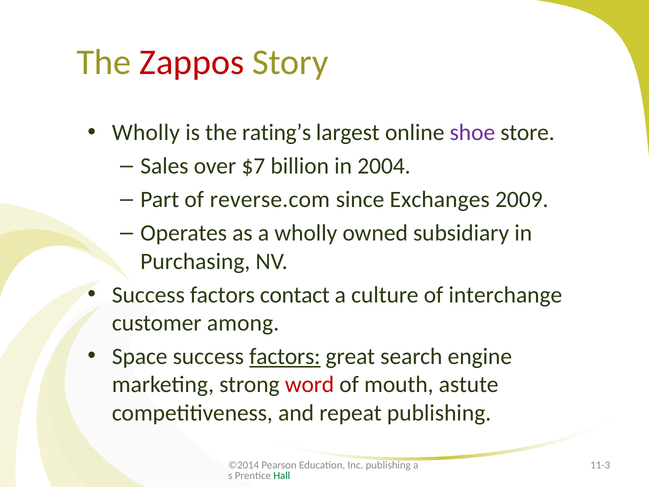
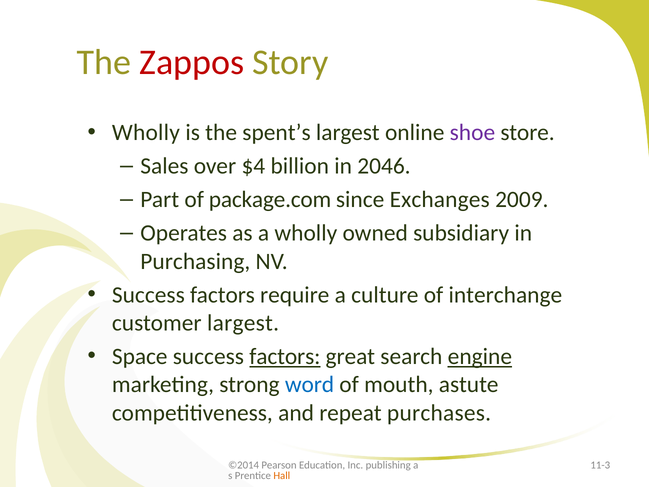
rating’s: rating’s -> spent’s (276, 133)
$7: $7 -> $4 (253, 166)
2004: 2004 -> 2046 (384, 166)
reverse.com: reverse.com -> package.com (270, 200)
contact: contact -> require (295, 295)
customer among: among -> largest (243, 323)
engine underline: none -> present (480, 356)
word colour: red -> blue (310, 384)
repeat publishing: publishing -> purchases (439, 413)
Hall colour: green -> orange (282, 476)
